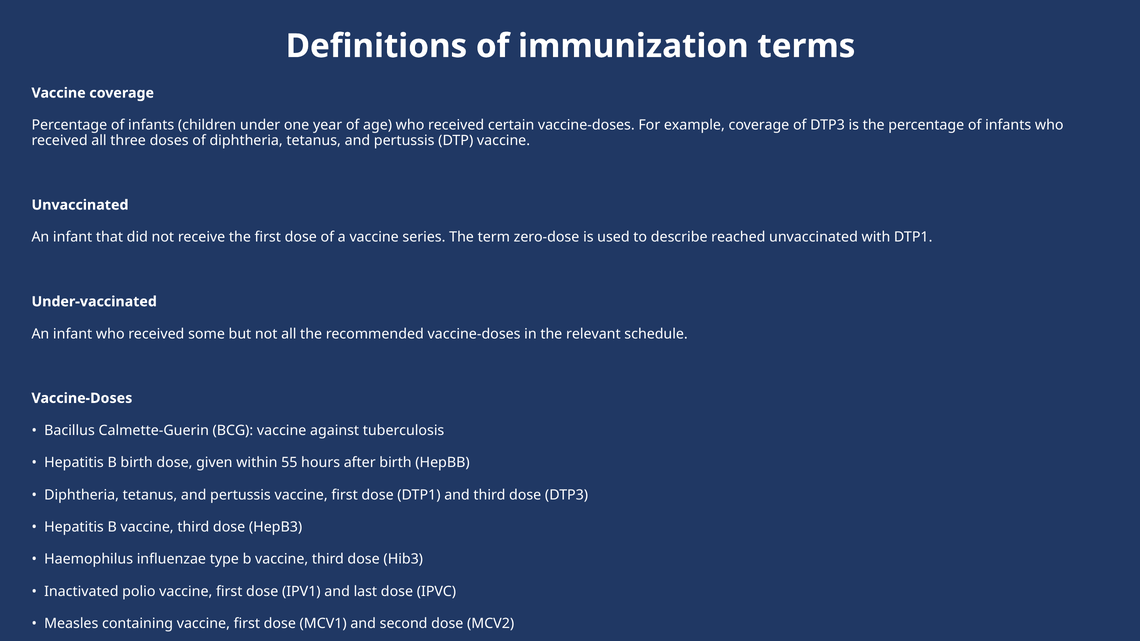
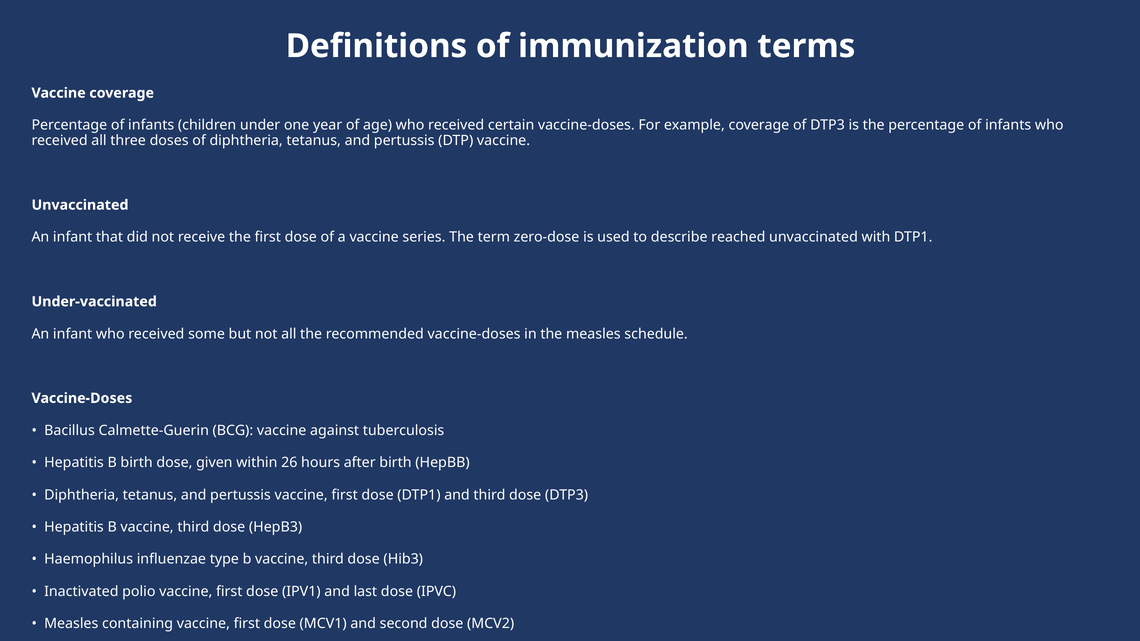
the relevant: relevant -> measles (593, 334)
55: 55 -> 26 (289, 463)
